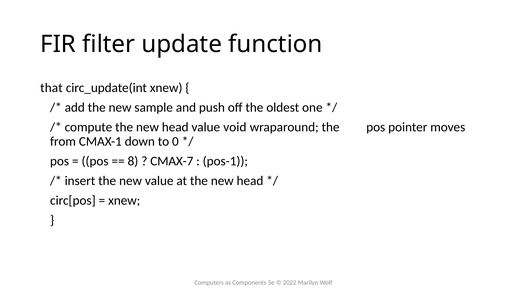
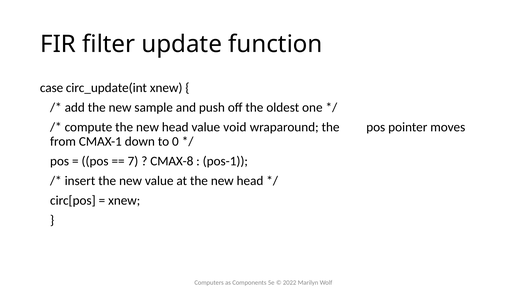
that: that -> case (52, 88)
8: 8 -> 7 (133, 161)
CMAX-7: CMAX-7 -> CMAX-8 (172, 161)
